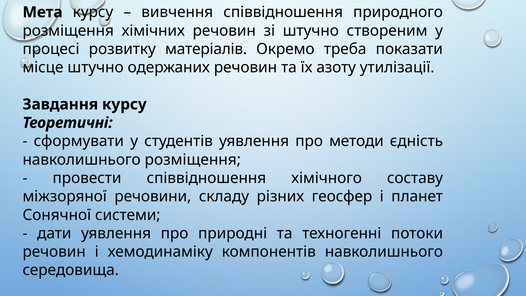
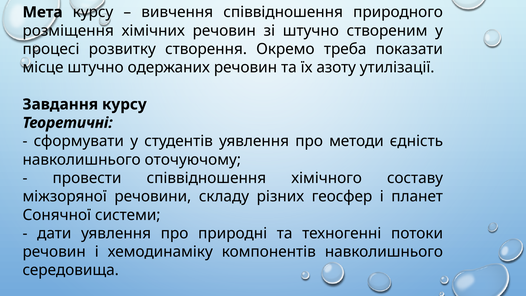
матеріалів: матеріалів -> створення (206, 49)
навколишнього розміщення: розміщення -> оточуючому (193, 160)
